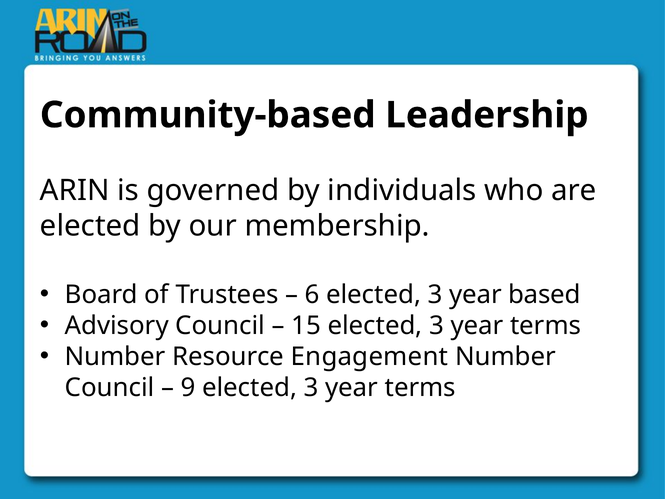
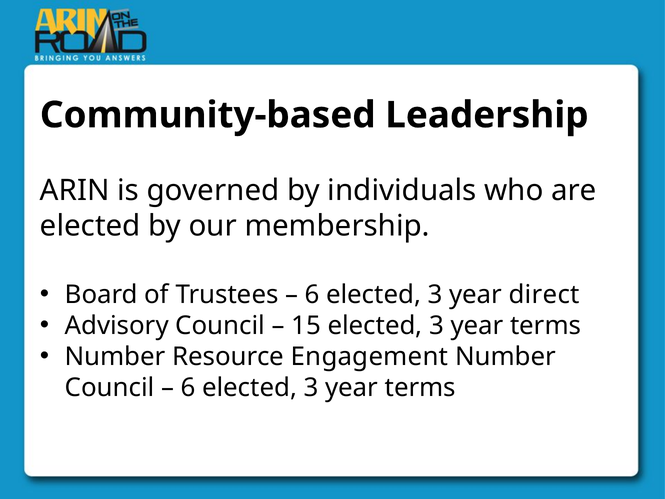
based: based -> direct (544, 294)
9: 9 -> 6 (188, 388)
